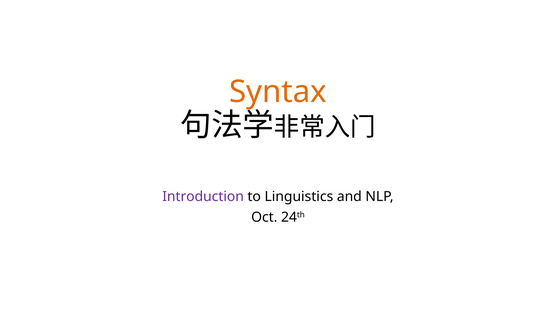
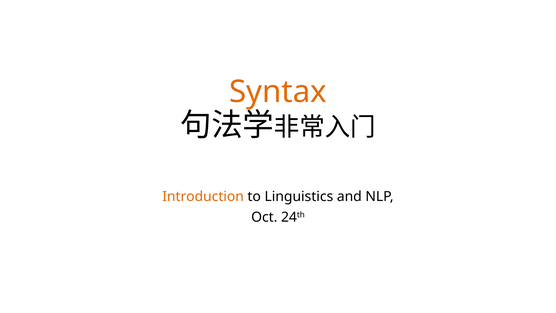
Introduction colour: purple -> orange (203, 196)
